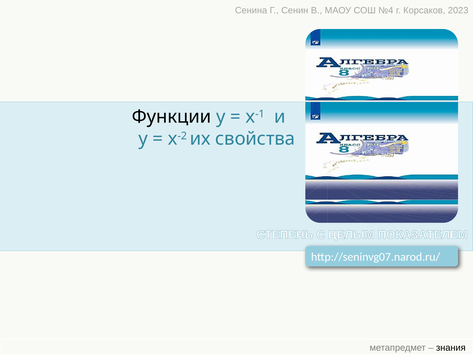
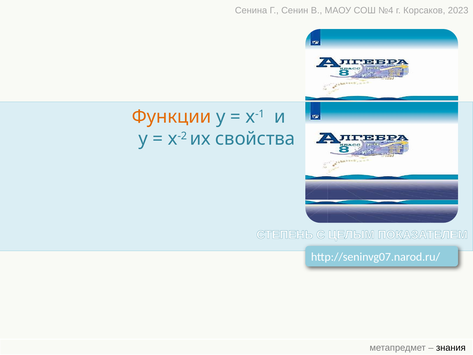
Функции colour: black -> orange (172, 117)
